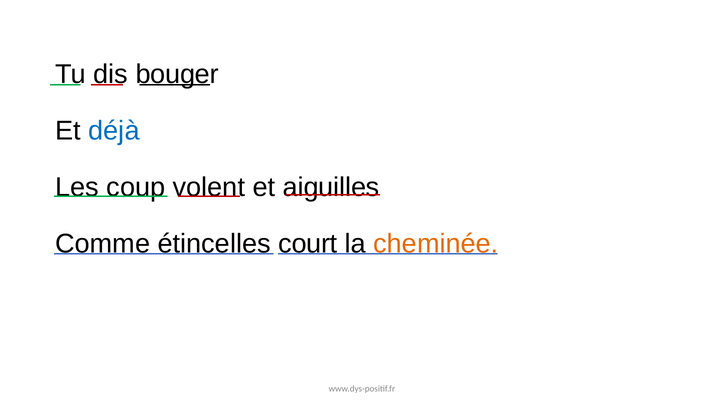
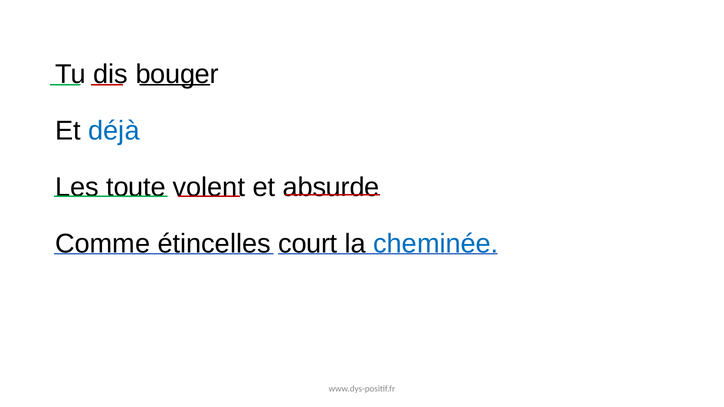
coup: coup -> toute (136, 187)
aiguilles: aiguilles -> absurde (331, 187)
cheminée colour: orange -> blue (436, 244)
